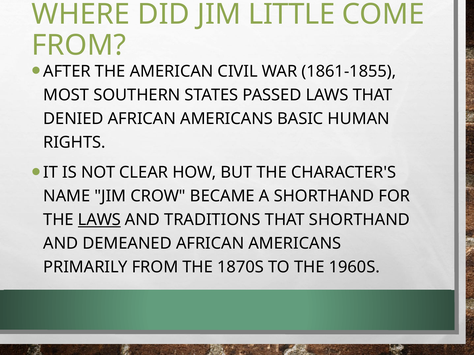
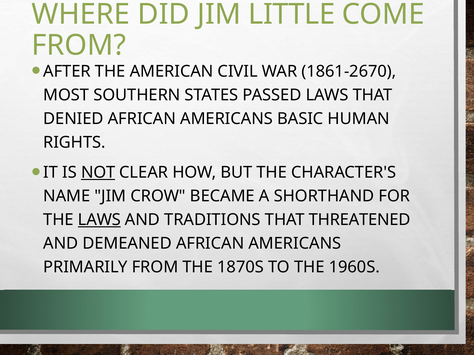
1861-1855: 1861-1855 -> 1861-2670 (349, 71)
NOT underline: none -> present (98, 173)
THAT SHORTHAND: SHORTHAND -> THREATENED (360, 220)
